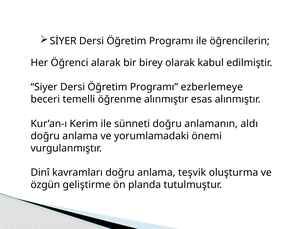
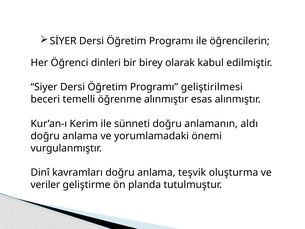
alarak: alarak -> dinleri (106, 63)
ezberlemeye: ezberlemeye -> geliştirilmesi (212, 87)
özgün: özgün -> veriler (45, 185)
